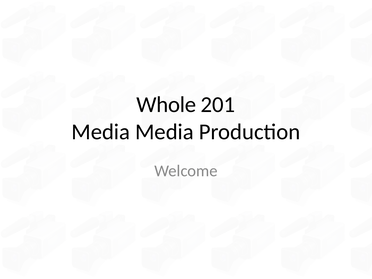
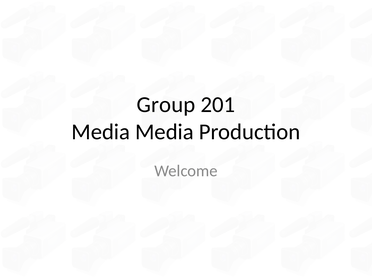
Whole: Whole -> Group (166, 105)
